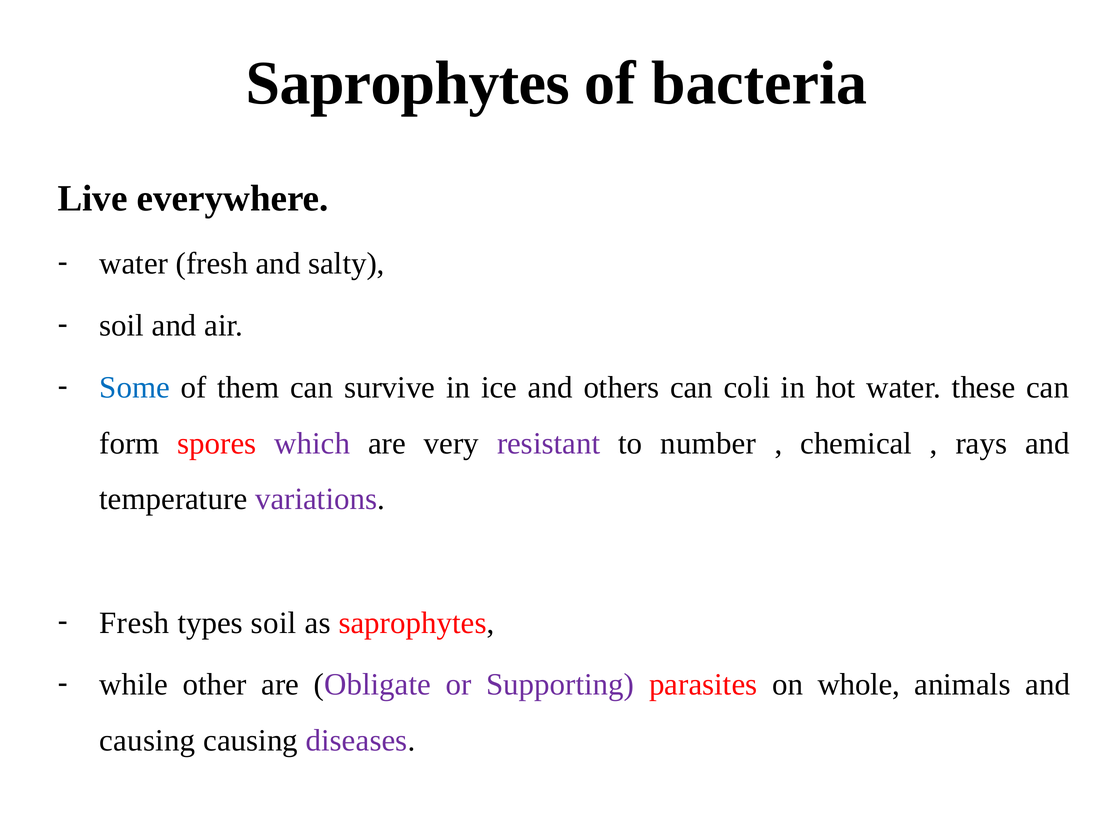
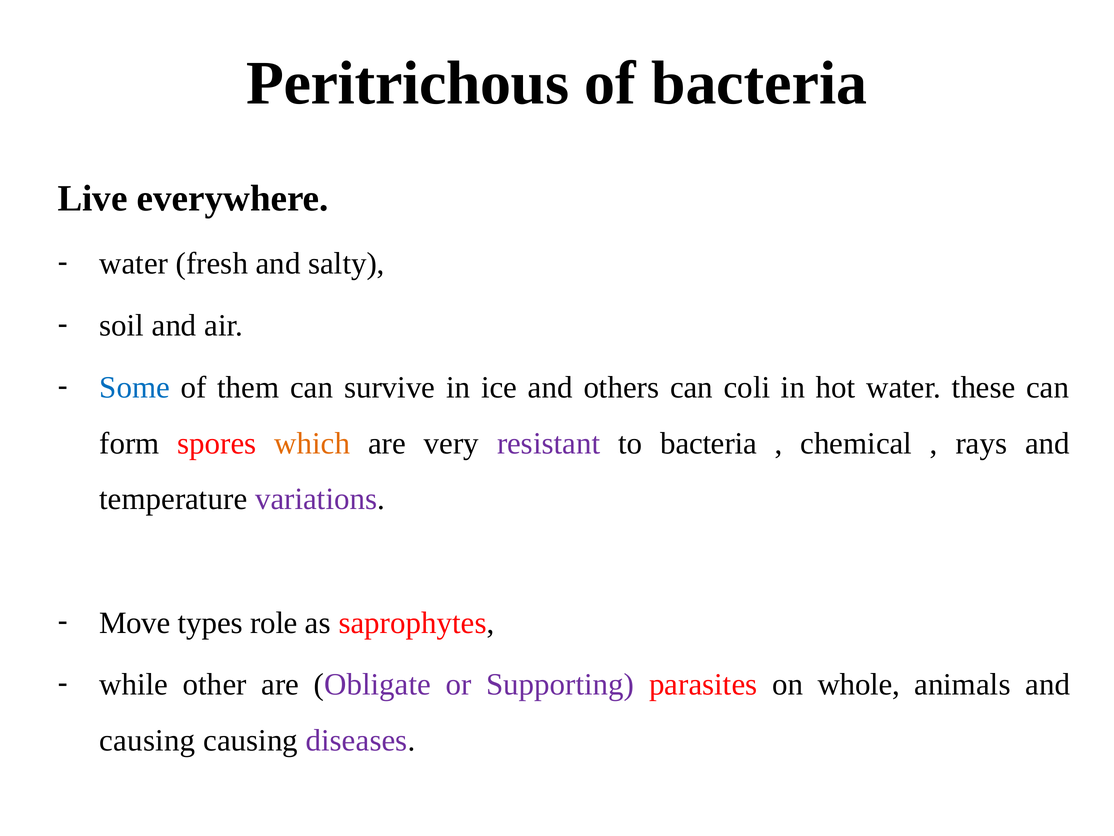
Saprophytes: Saprophytes -> Peritrichous (408, 83)
which colour: purple -> orange (312, 443)
to number: number -> bacteria (708, 443)
Fresh: Fresh -> Move (135, 622)
types soil: soil -> role (274, 622)
